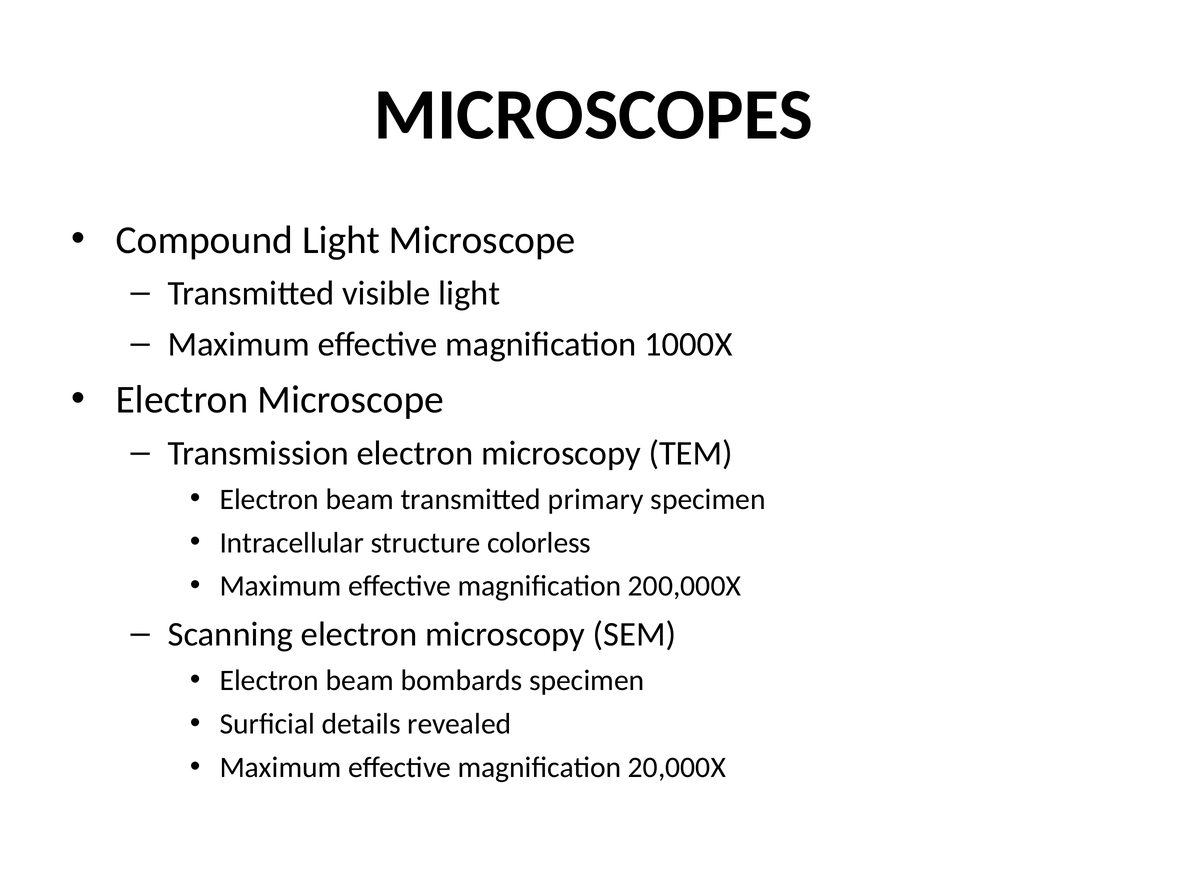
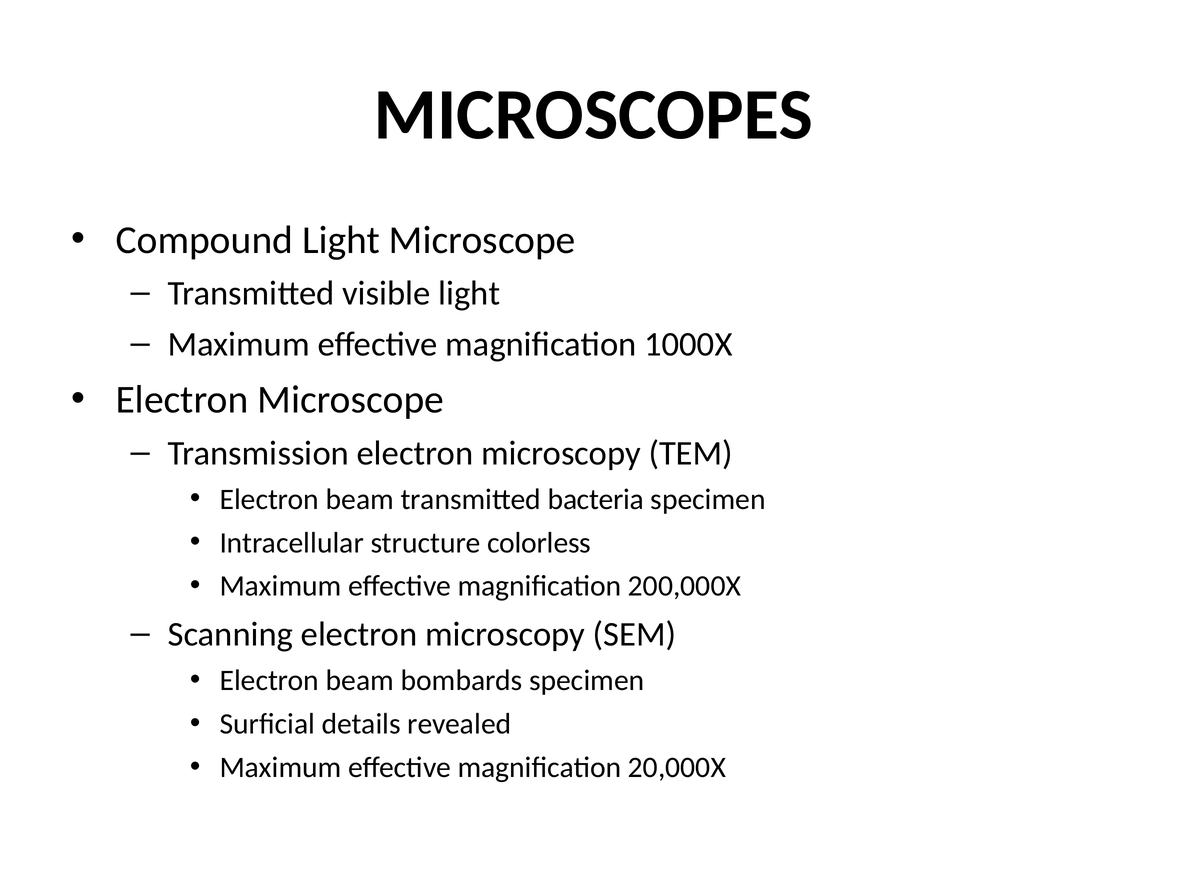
primary: primary -> bacteria (596, 499)
